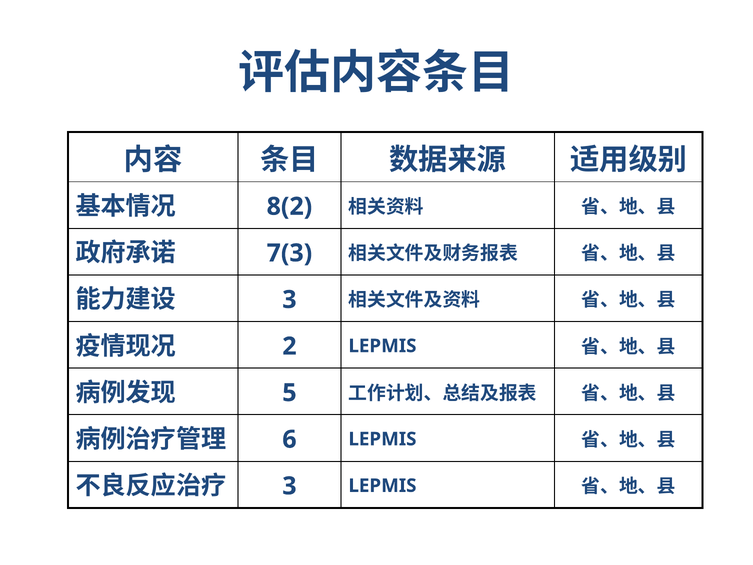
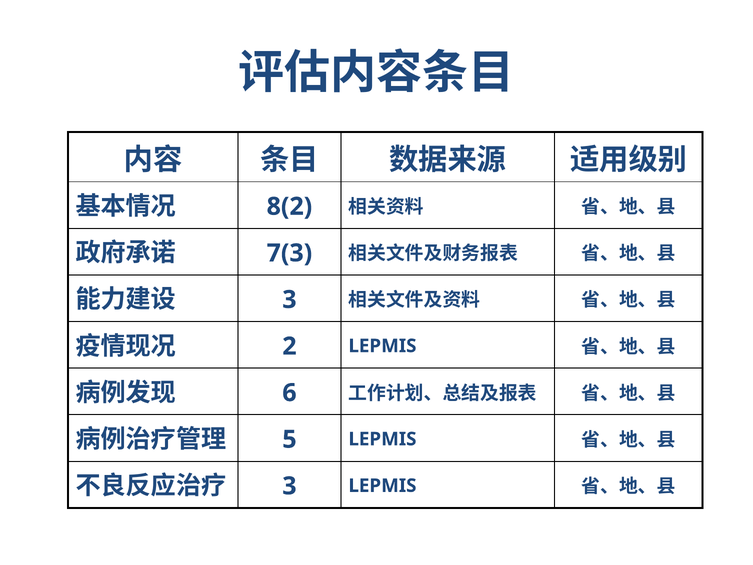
5: 5 -> 6 (289, 393)
6: 6 -> 5 (289, 439)
